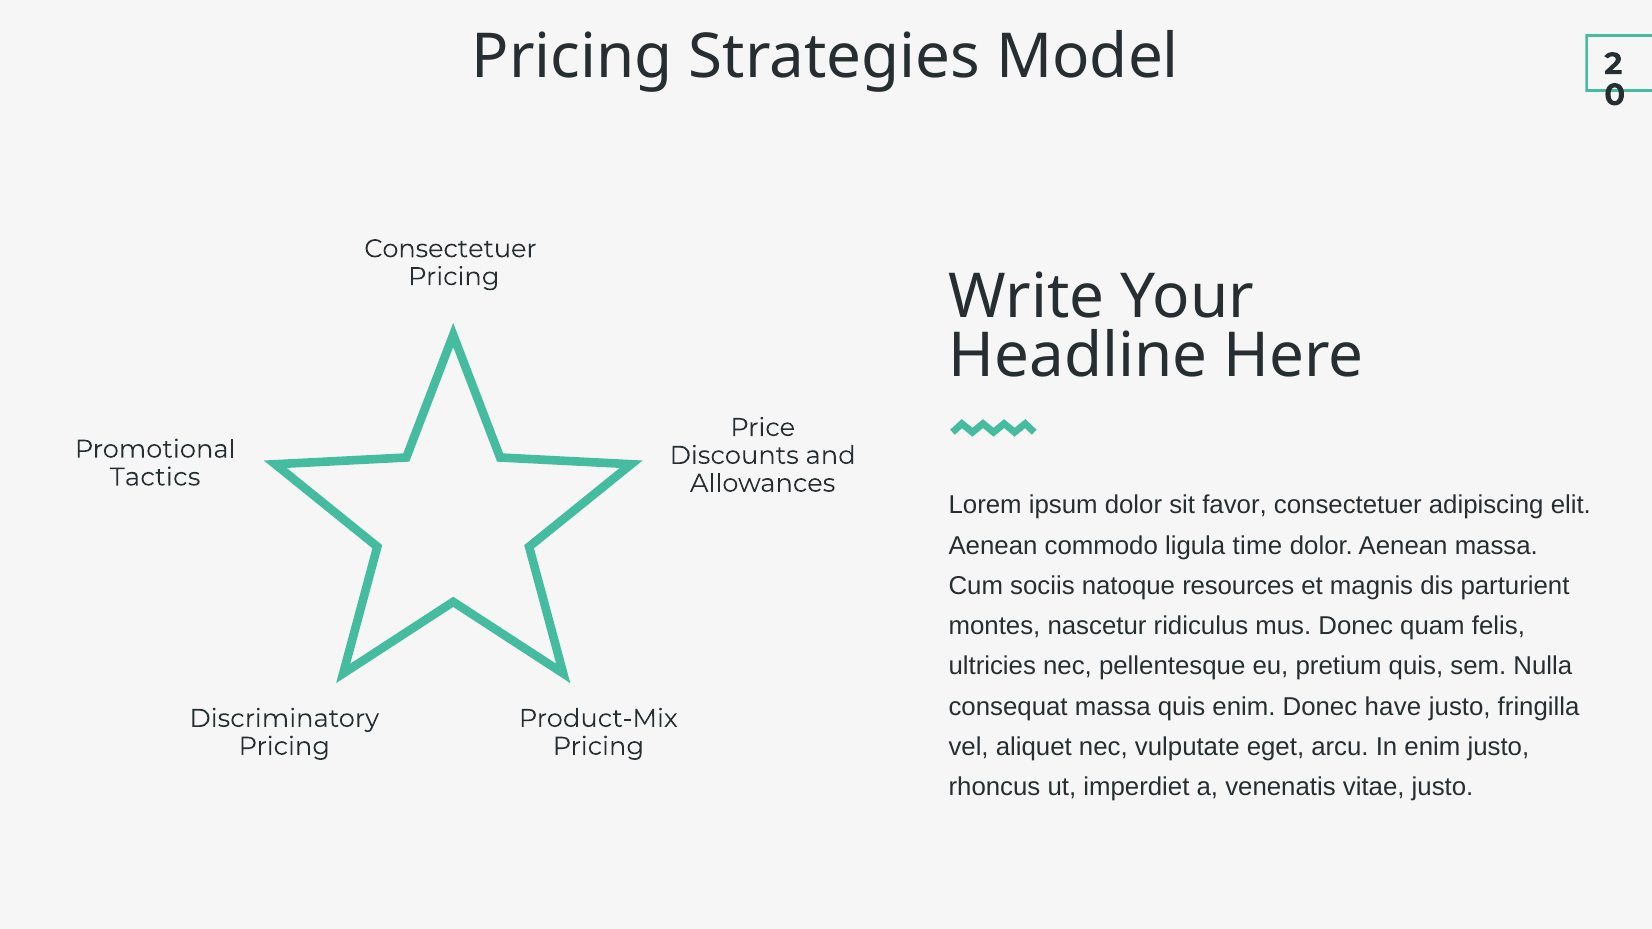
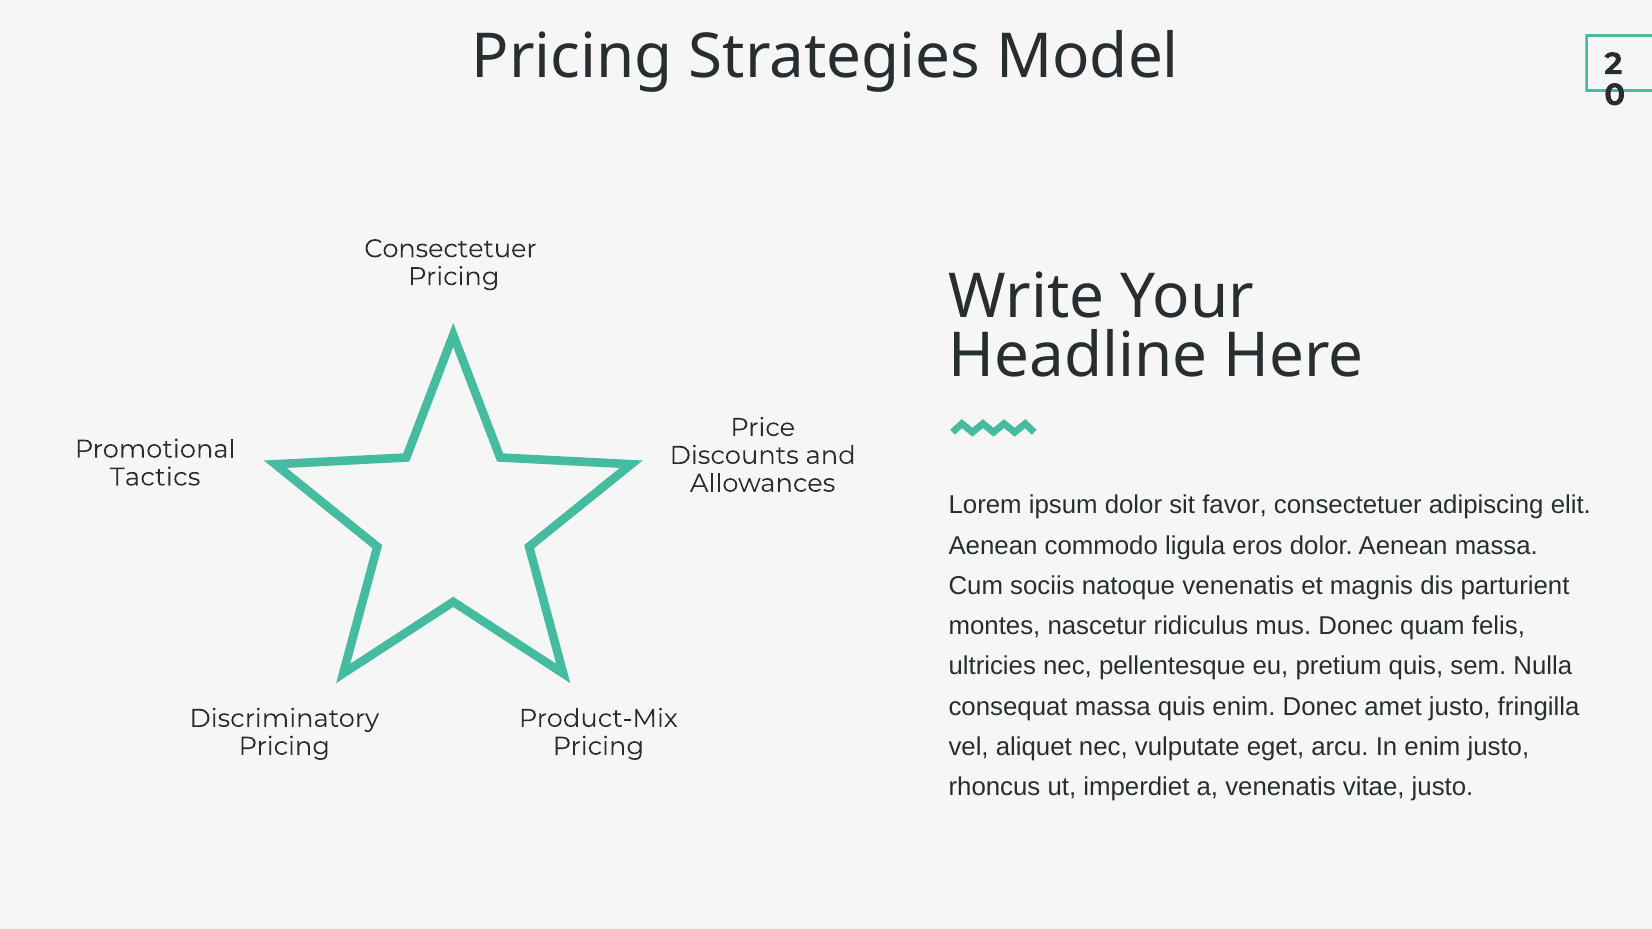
time: time -> eros (1258, 546)
natoque resources: resources -> venenatis (1238, 586)
have: have -> amet (1393, 707)
